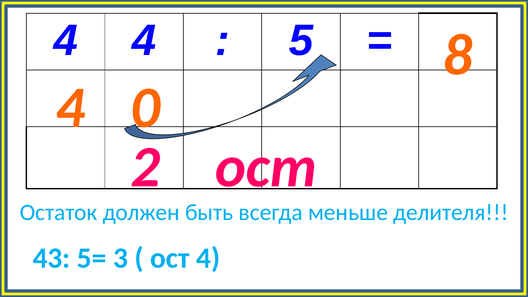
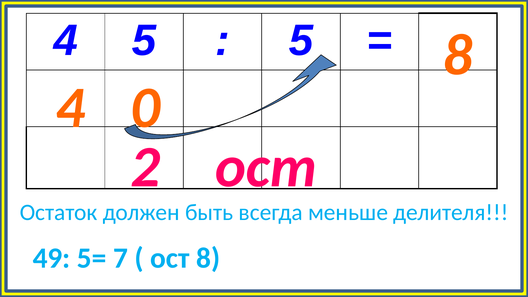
4 4: 4 -> 5 (144, 41)
43: 43 -> 49 (52, 258)
3: 3 -> 7 (120, 258)
ост 4: 4 -> 8 (208, 258)
